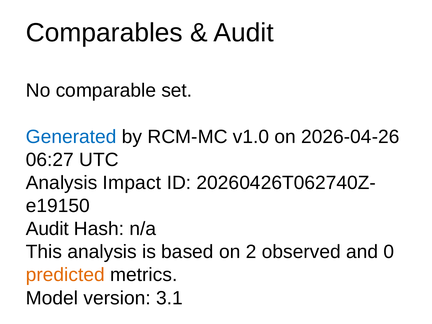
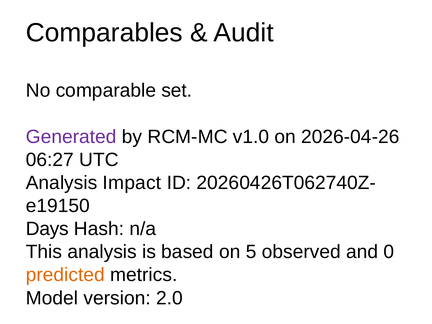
Generated colour: blue -> purple (71, 137)
Audit: Audit -> Days (47, 229)
2: 2 -> 5 (251, 252)
3.1: 3.1 -> 2.0 (169, 298)
